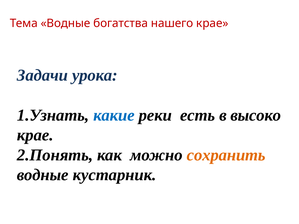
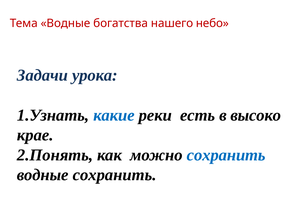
нашего крае: крае -> небо (212, 23)
сохранить colour: orange -> blue (226, 155)
водные кустарник: кустарник -> сохранить (115, 175)
